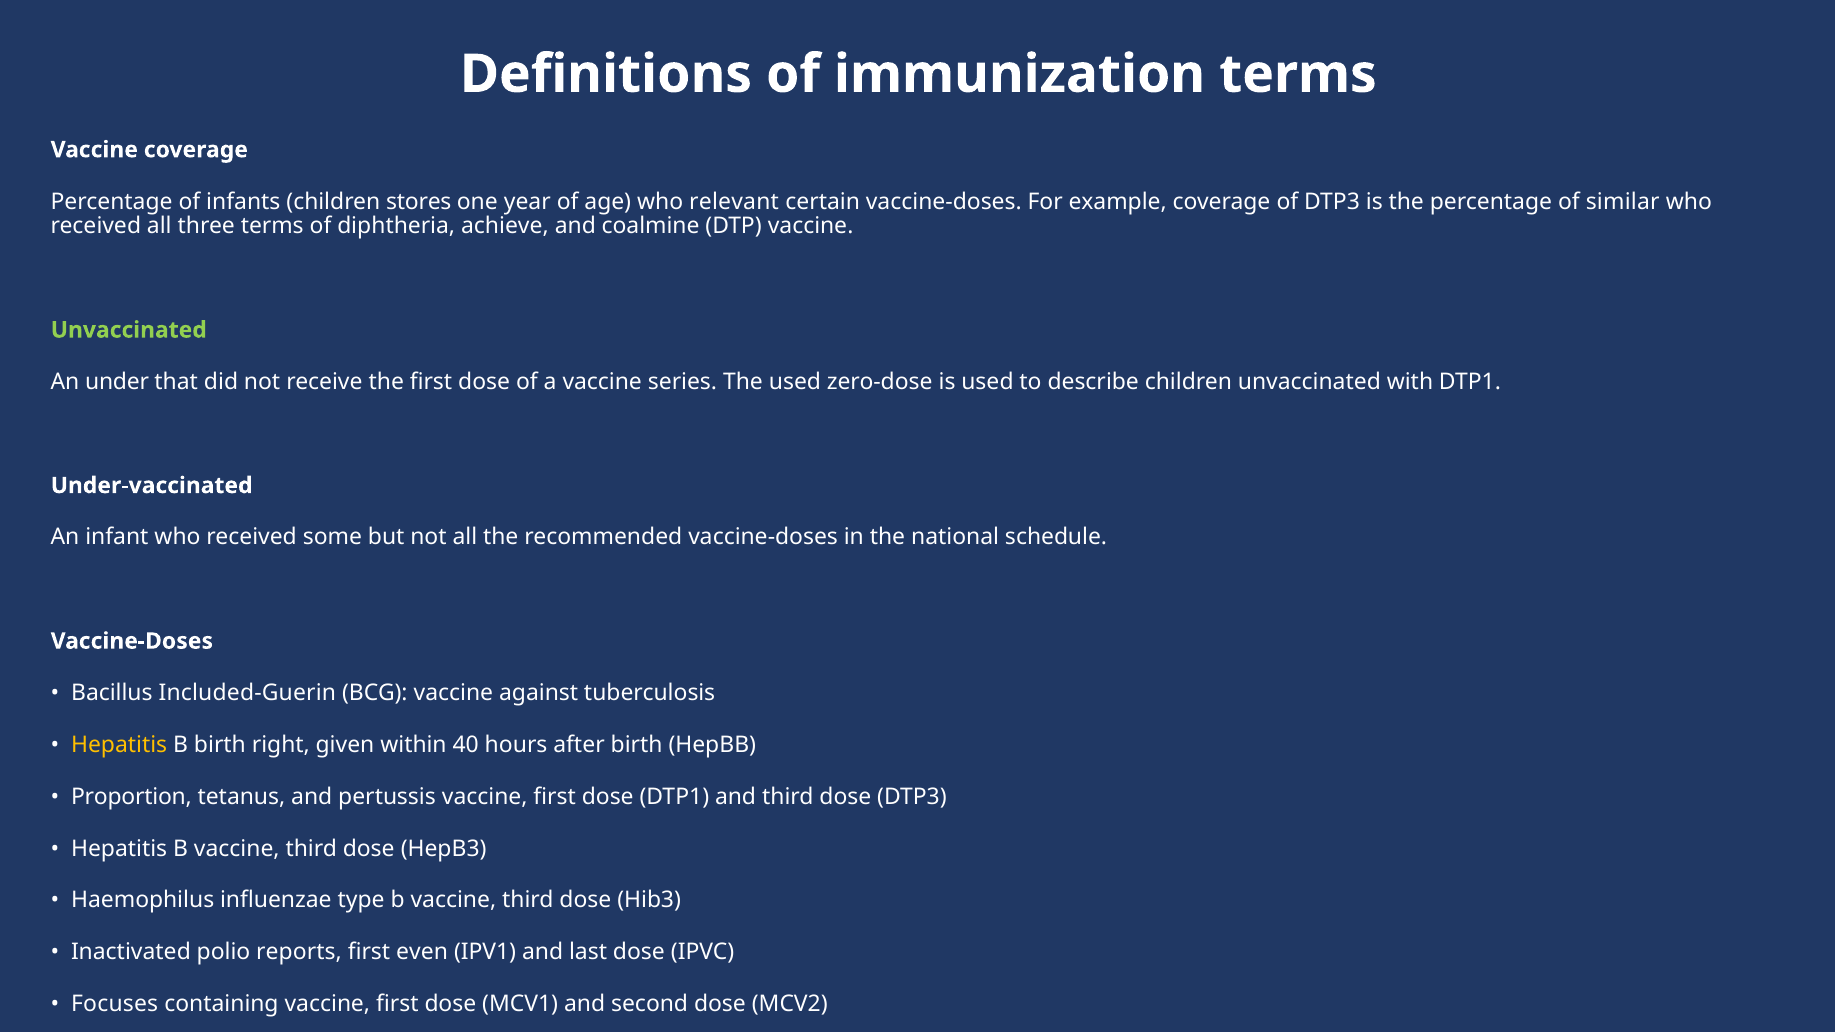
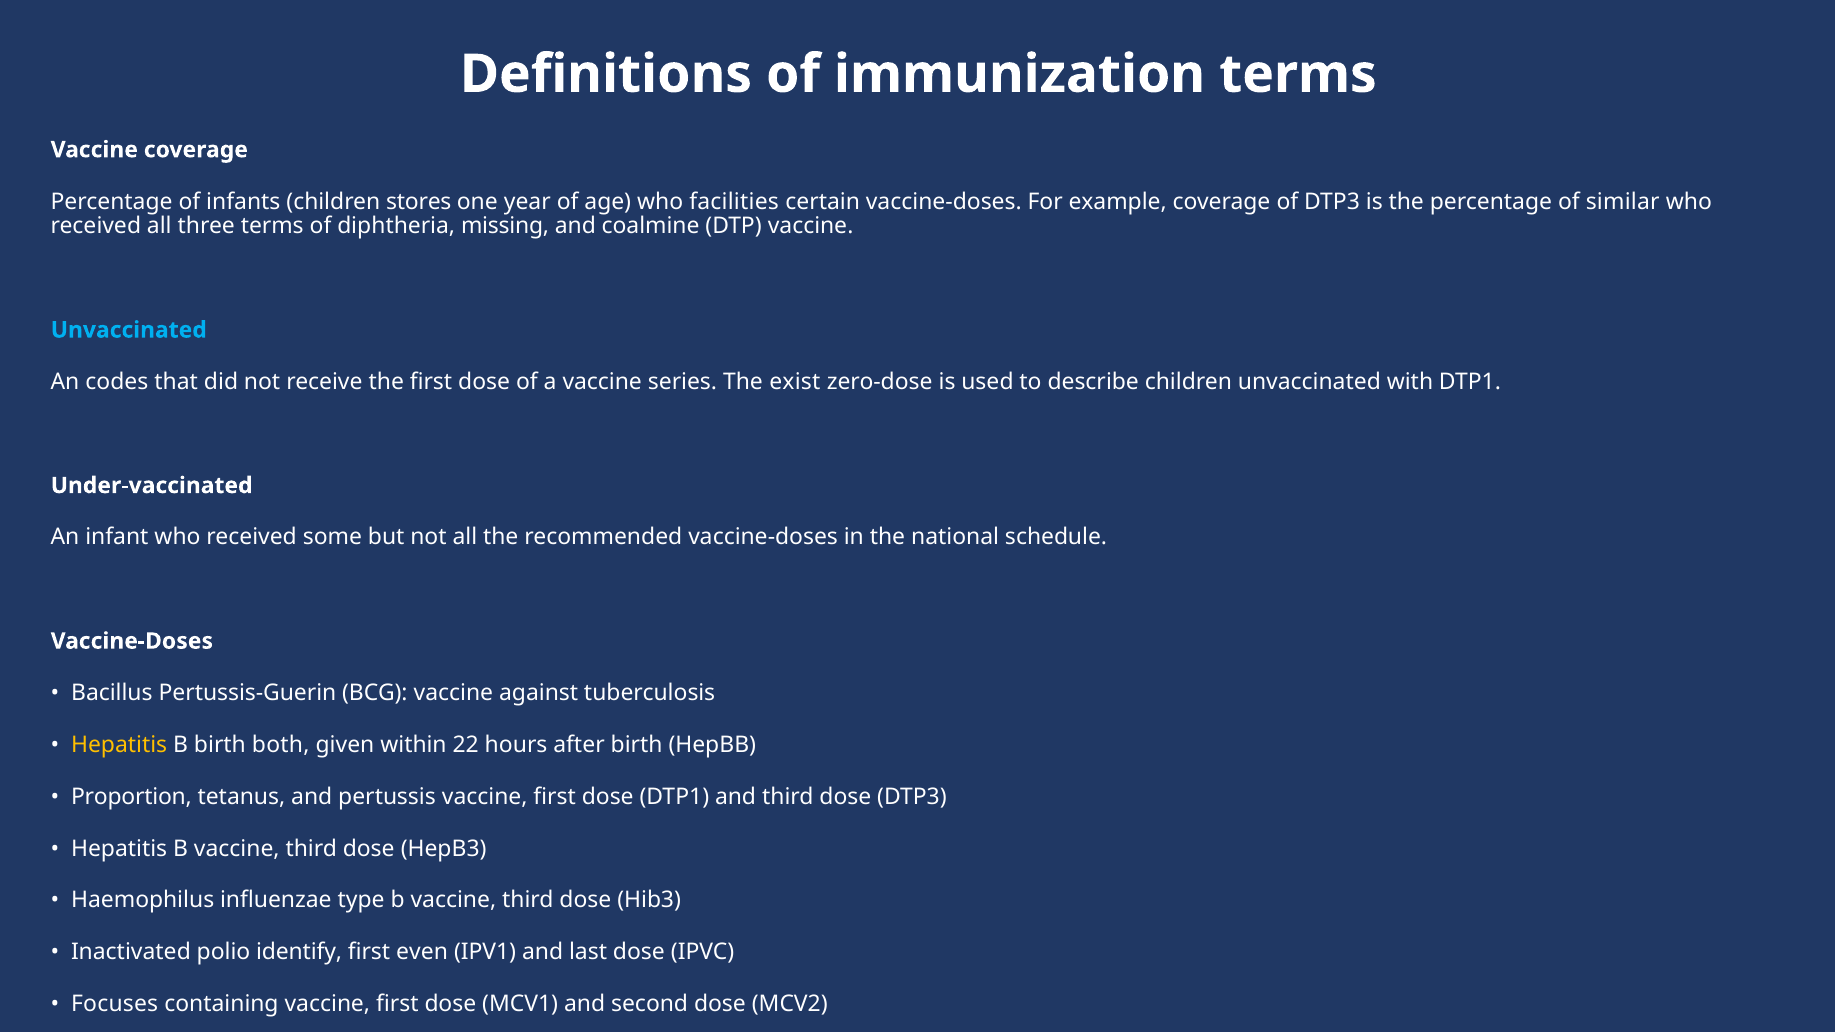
relevant: relevant -> facilities (734, 202)
achieve: achieve -> missing (505, 226)
Unvaccinated colour: light green -> light blue (129, 330)
under: under -> codes (117, 382)
The used: used -> exist (795, 382)
Included-Guerin: Included-Guerin -> Pertussis-Guerin (247, 693)
right: right -> both (281, 745)
40: 40 -> 22 (466, 745)
reports: reports -> identify (299, 952)
